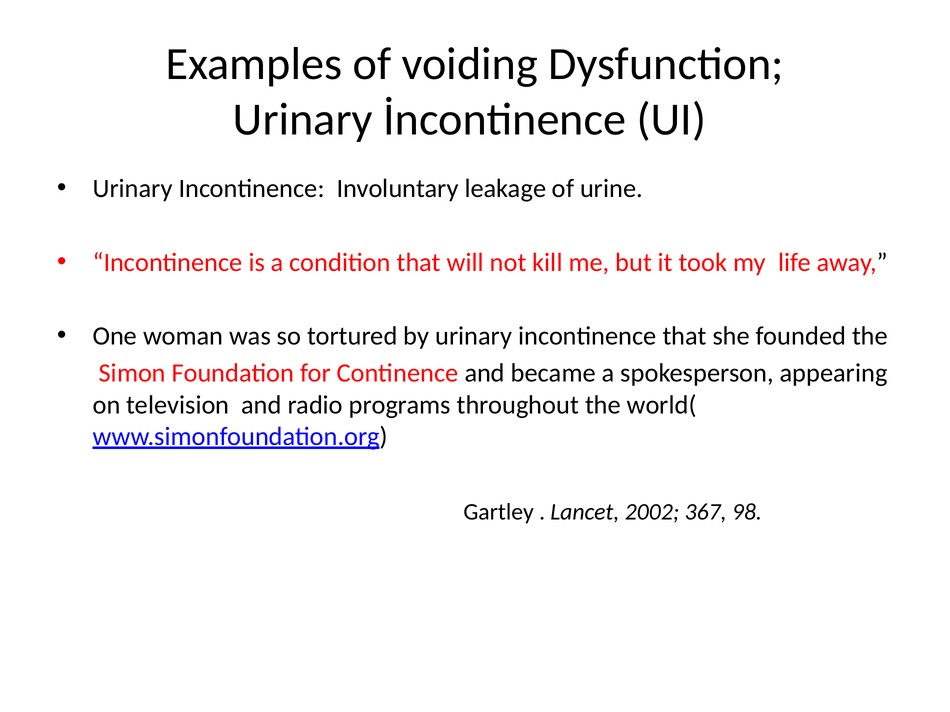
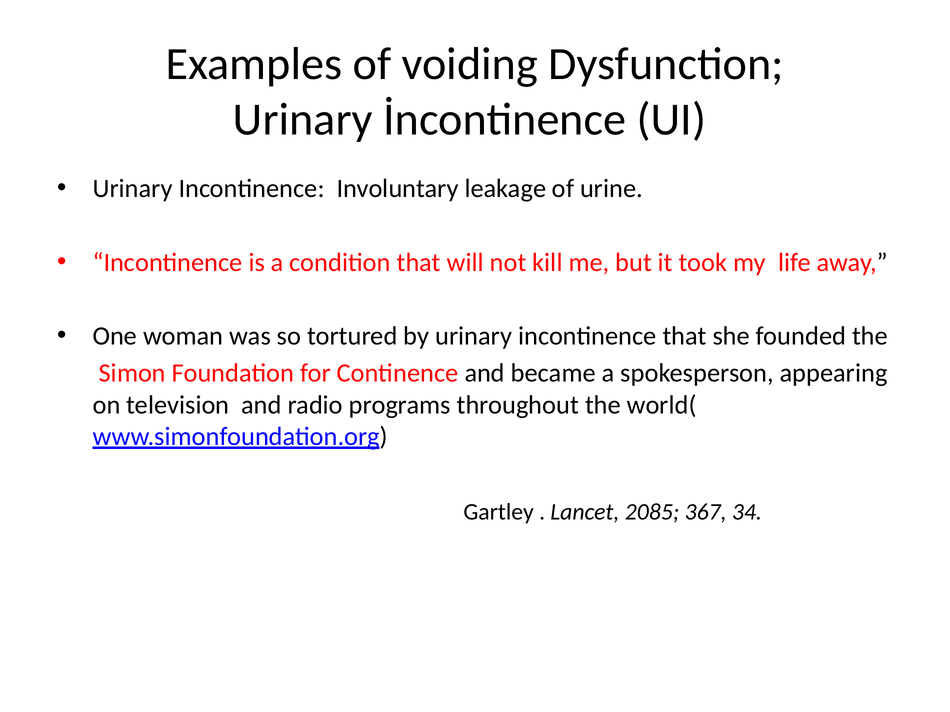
2002: 2002 -> 2085 (652, 512)
98: 98 -> 34 (747, 512)
